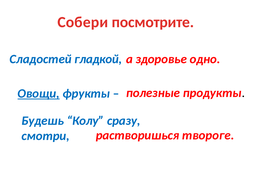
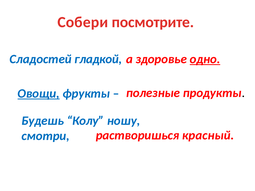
одно underline: none -> present (205, 59)
сразу: сразу -> ношу (124, 121)
твороге: твороге -> красный (208, 136)
